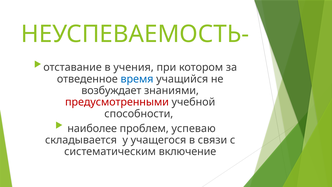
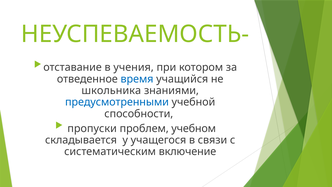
возбуждает: возбуждает -> школьника (111, 90)
предусмотренными colour: red -> blue (117, 102)
наиболее: наиболее -> пропуски (92, 128)
успеваю: успеваю -> учебном (194, 128)
